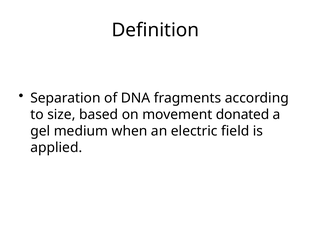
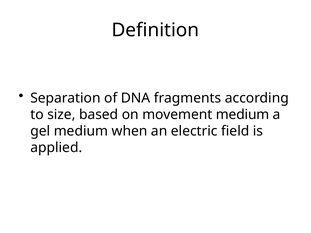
movement donated: donated -> medium (243, 115)
